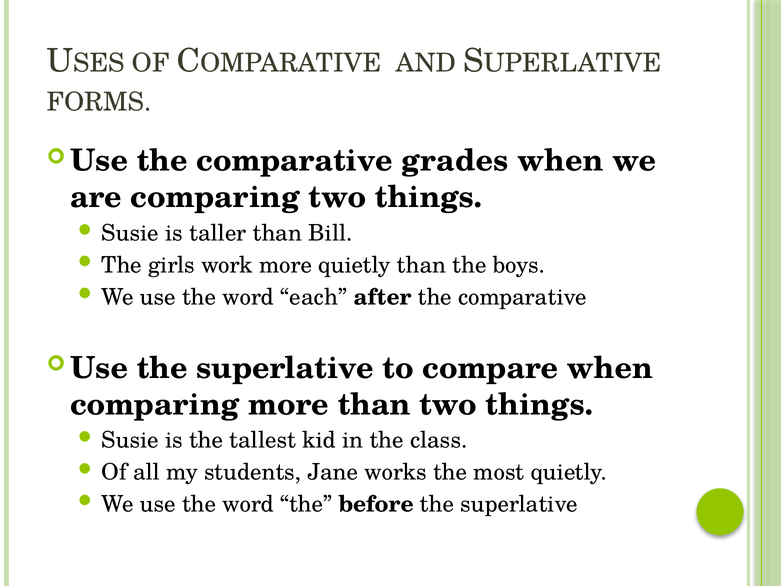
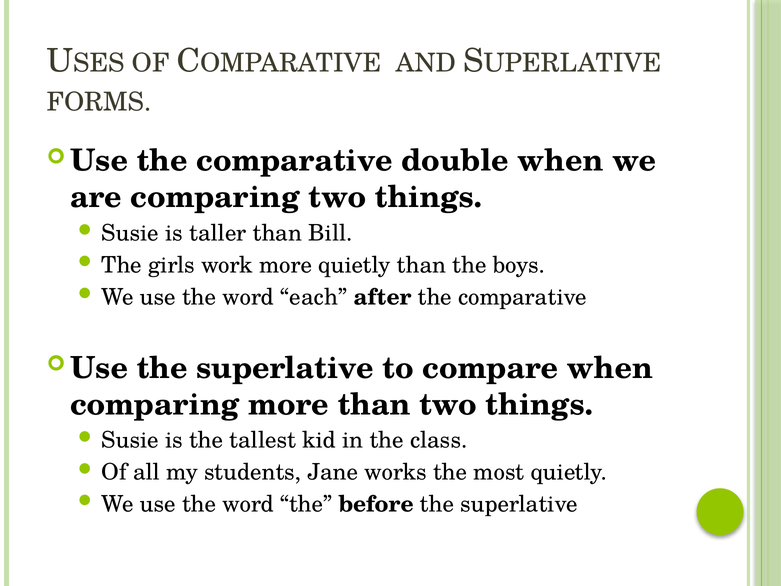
grades: grades -> double (455, 161)
